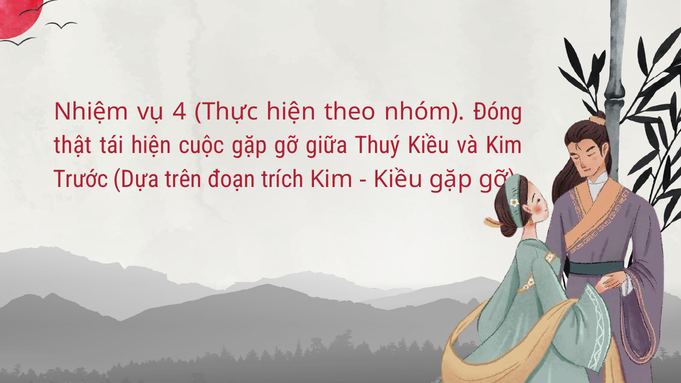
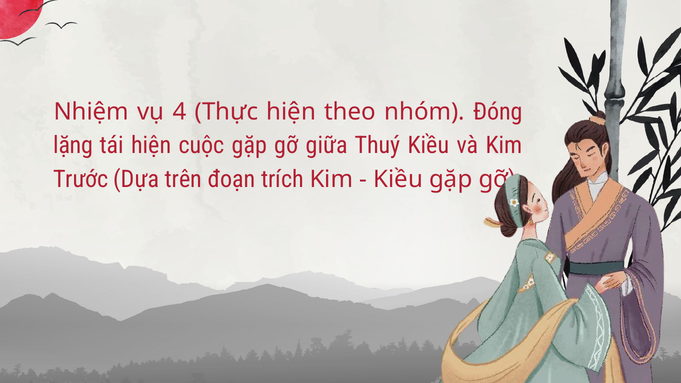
thật: thật -> lặng (73, 146)
